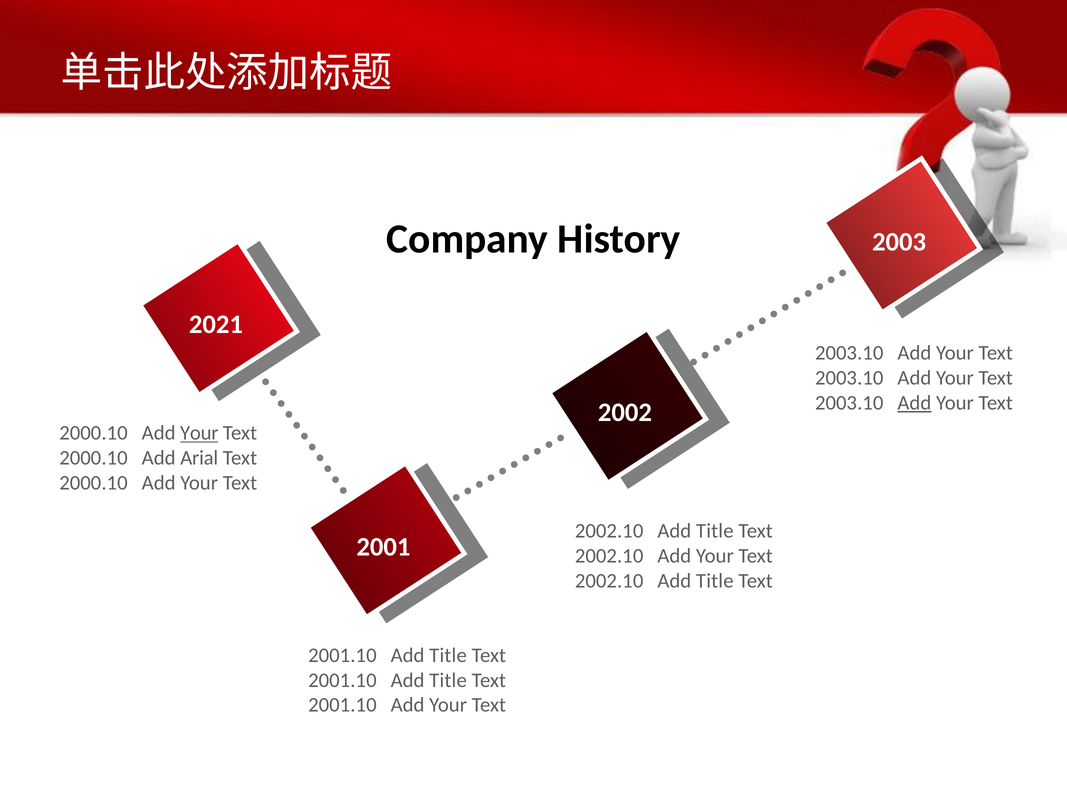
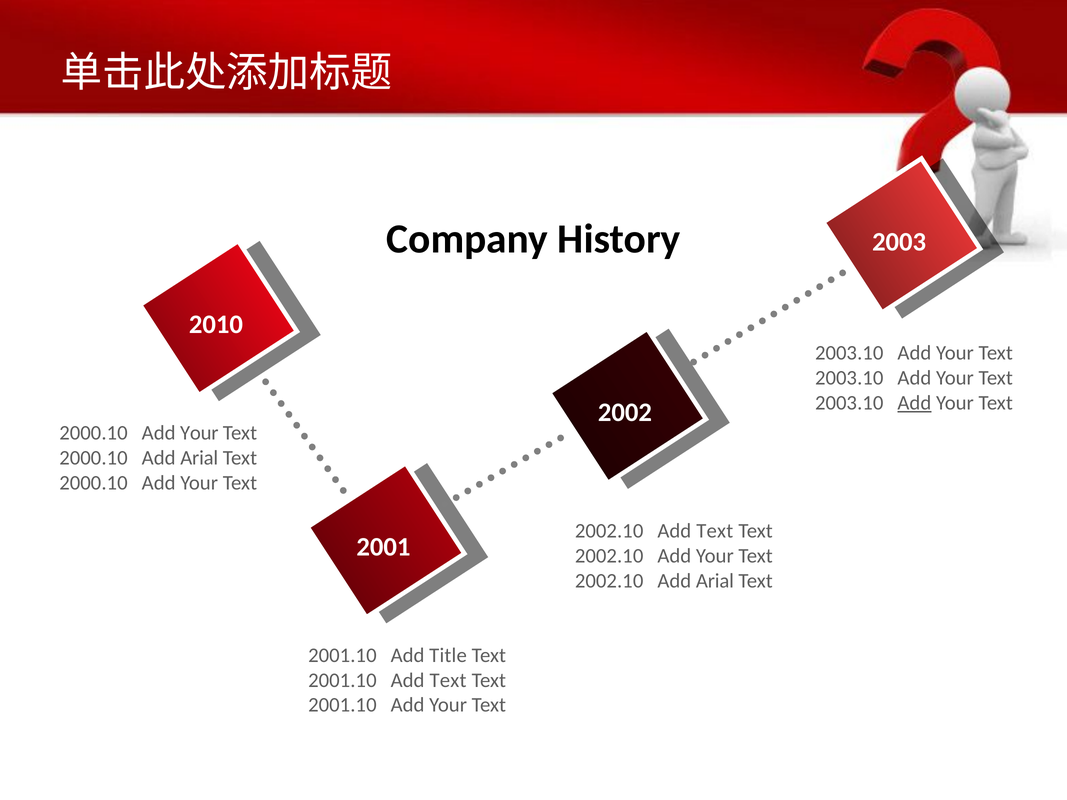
2021: 2021 -> 2010 (216, 325)
Your underline: present -> none (199, 433)
Title: Title -> Text (715, 531)
Title: Title -> Arial (715, 581)
Title: Title -> Text (448, 680)
